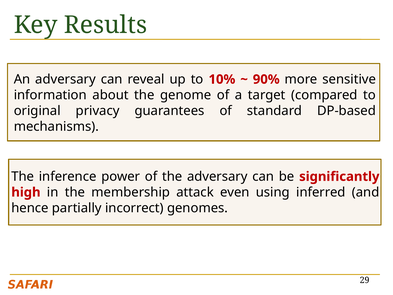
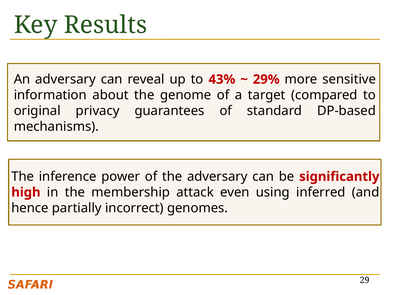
10%: 10% -> 43% (222, 79)
90%: 90% -> 29% (266, 79)
